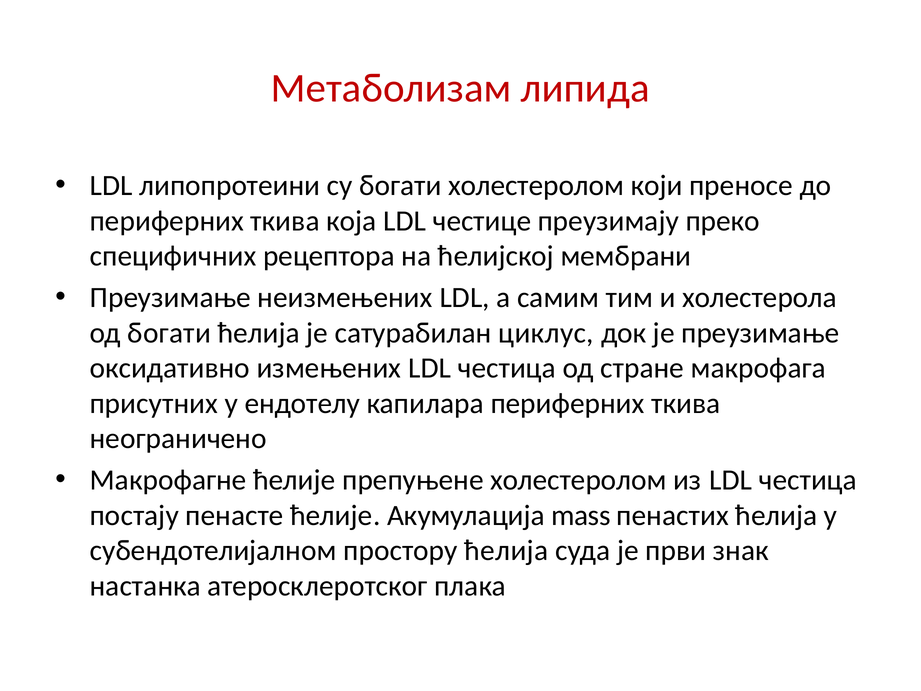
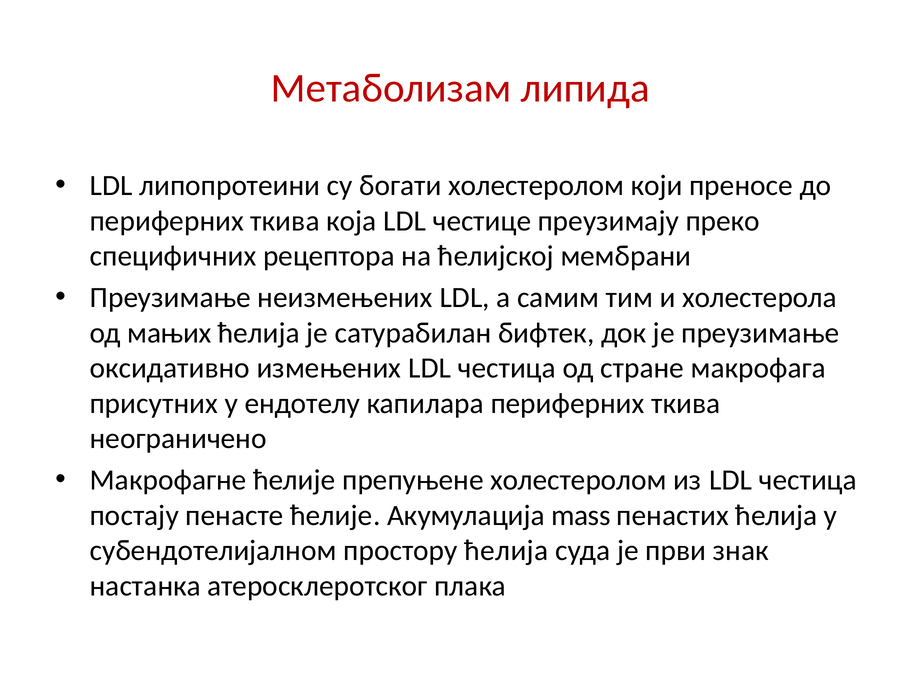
од богати: богати -> мањих (169, 333)
циклус: циклус -> бифтек (546, 333)
